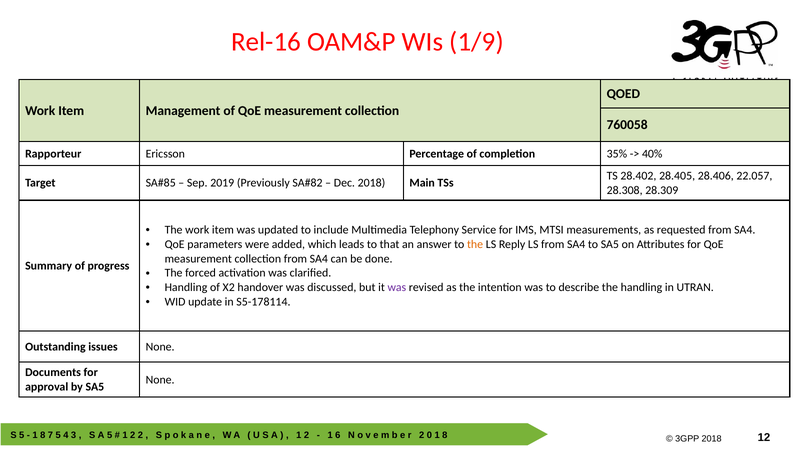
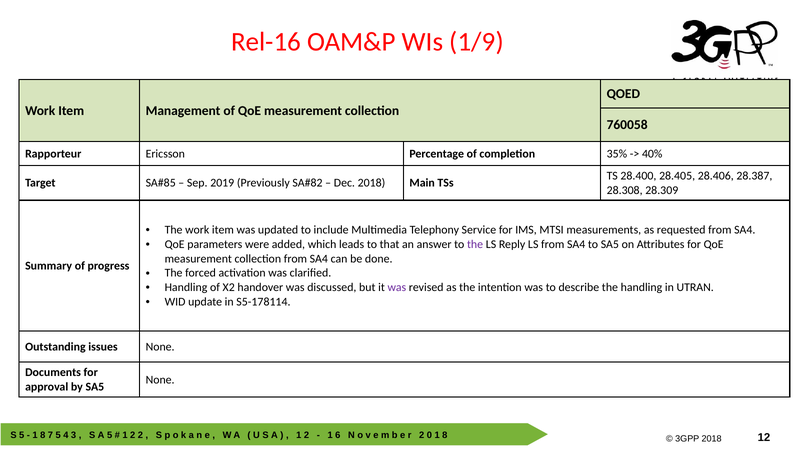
28.402: 28.402 -> 28.400 (638, 176)
22.057: 22.057 -> 28.387 (754, 176)
the colour: orange -> purple (475, 244)
